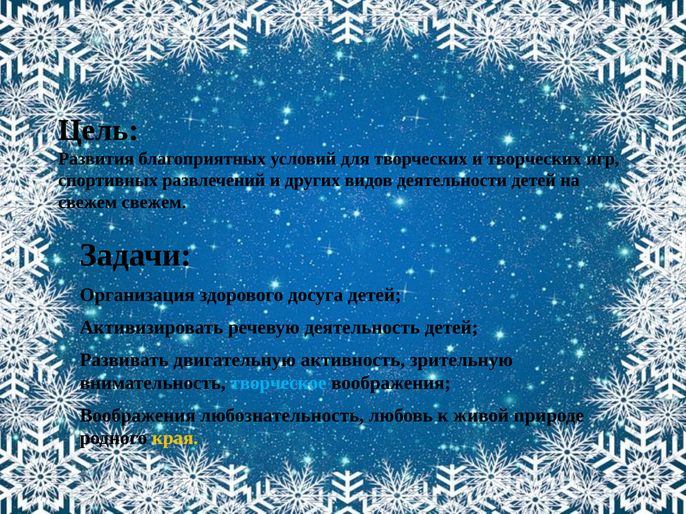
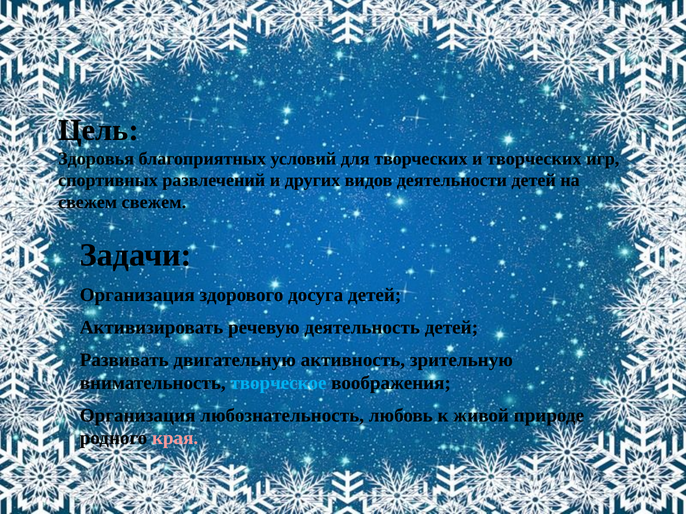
Развития: Развития -> Здоровья (96, 159)
Воображения: Воображения -> Организация (138, 416)
края colour: yellow -> pink (175, 439)
